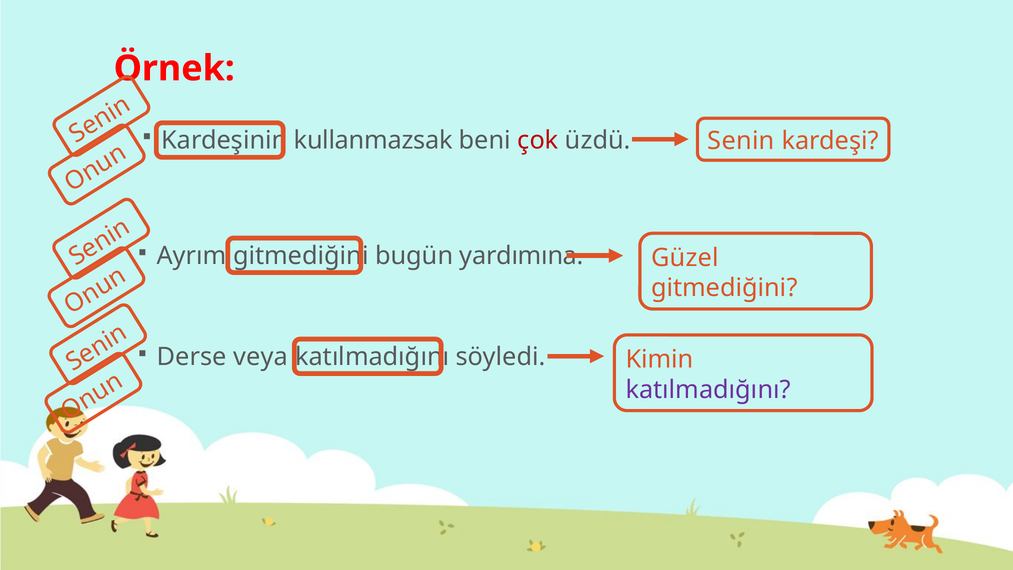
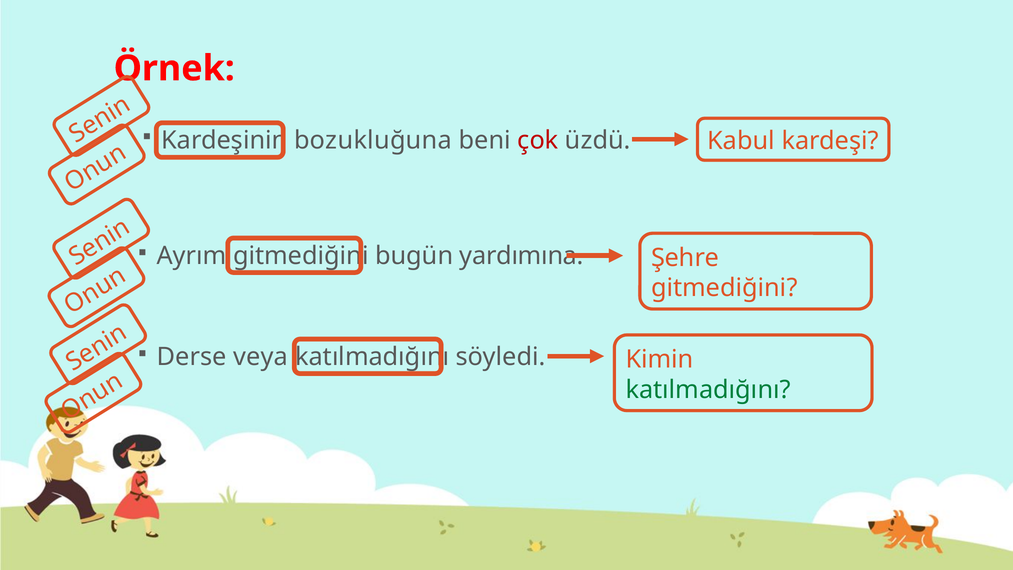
kullanmazsak: kullanmazsak -> bozukluğuna (373, 140)
Senin: Senin -> Kabul (741, 141)
Güzel: Güzel -> Şehre (685, 258)
katılmadığını colour: purple -> green (708, 390)
